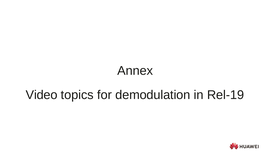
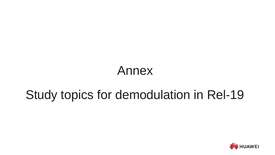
Video: Video -> Study (42, 95)
